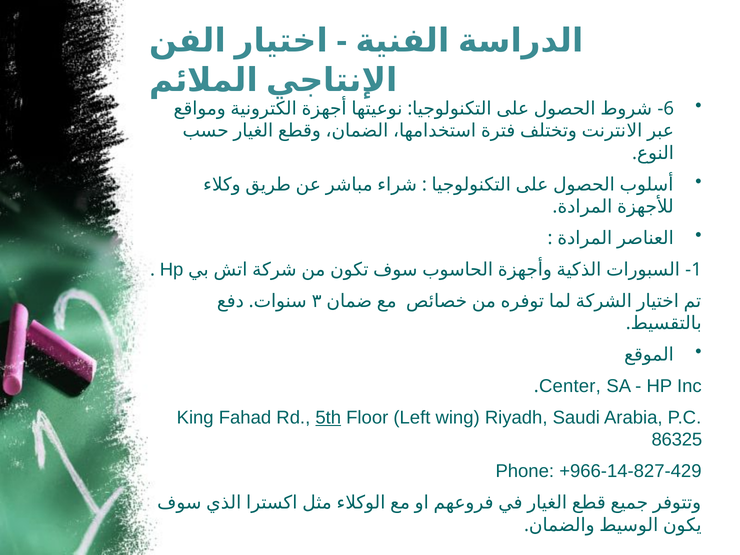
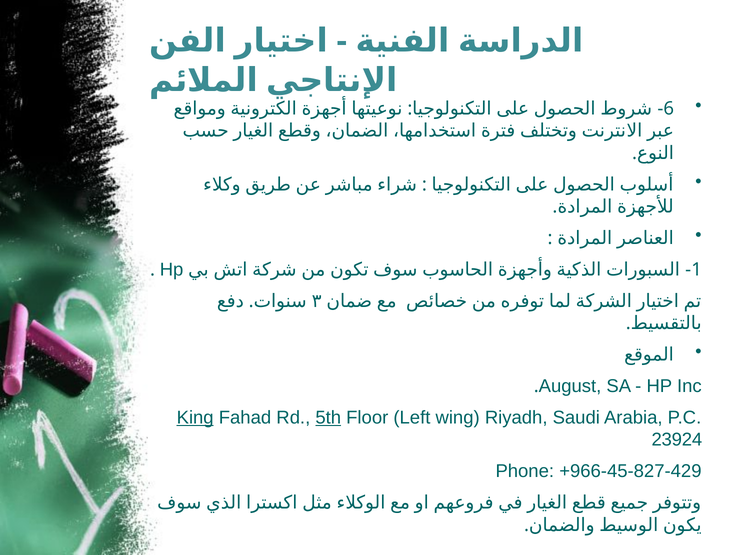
Center: Center -> August (570, 386)
King underline: none -> present (195, 418)
86325: 86325 -> 23924 (677, 440)
+966-14-827-429: +966-14-827-429 -> +966-45-827-429 (630, 471)
